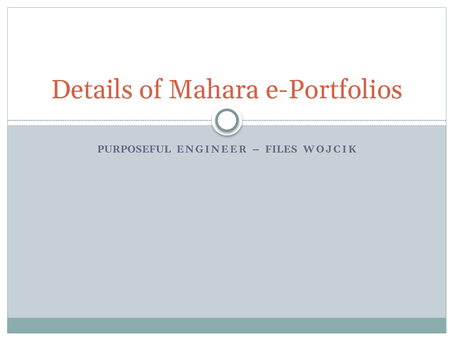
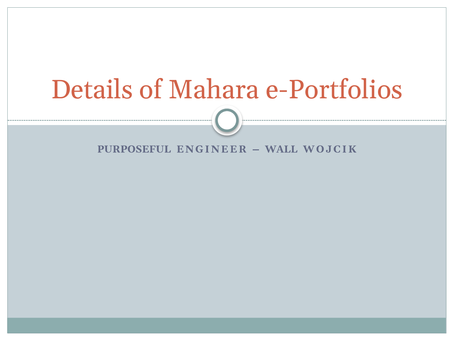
FILES: FILES -> WALL (281, 149)
